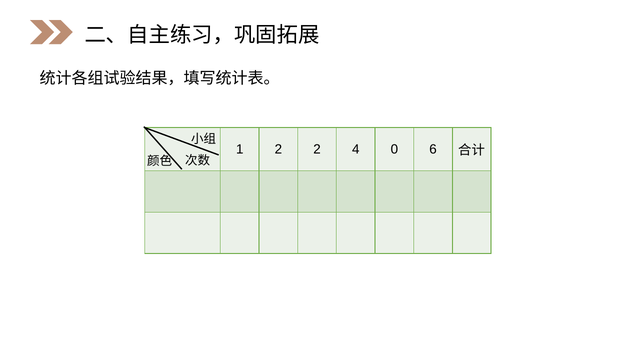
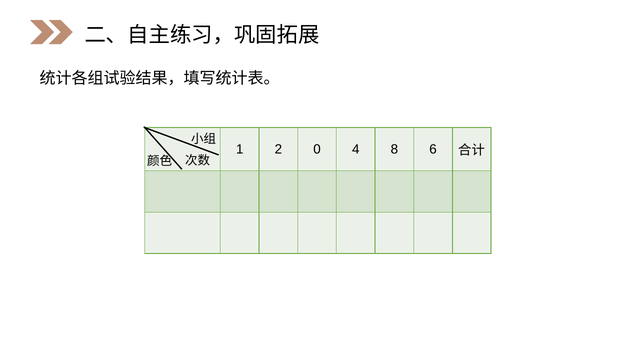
2 2: 2 -> 0 (317, 149)
0: 0 -> 8 (394, 149)
